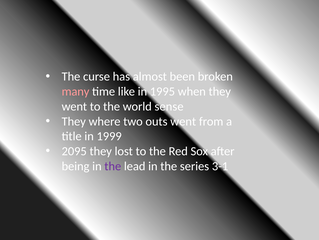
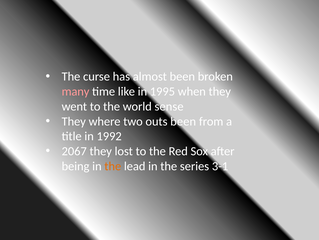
outs went: went -> been (183, 121)
1999: 1999 -> 1992 (109, 136)
2095: 2095 -> 2067 (74, 151)
the colour: purple -> orange (113, 166)
